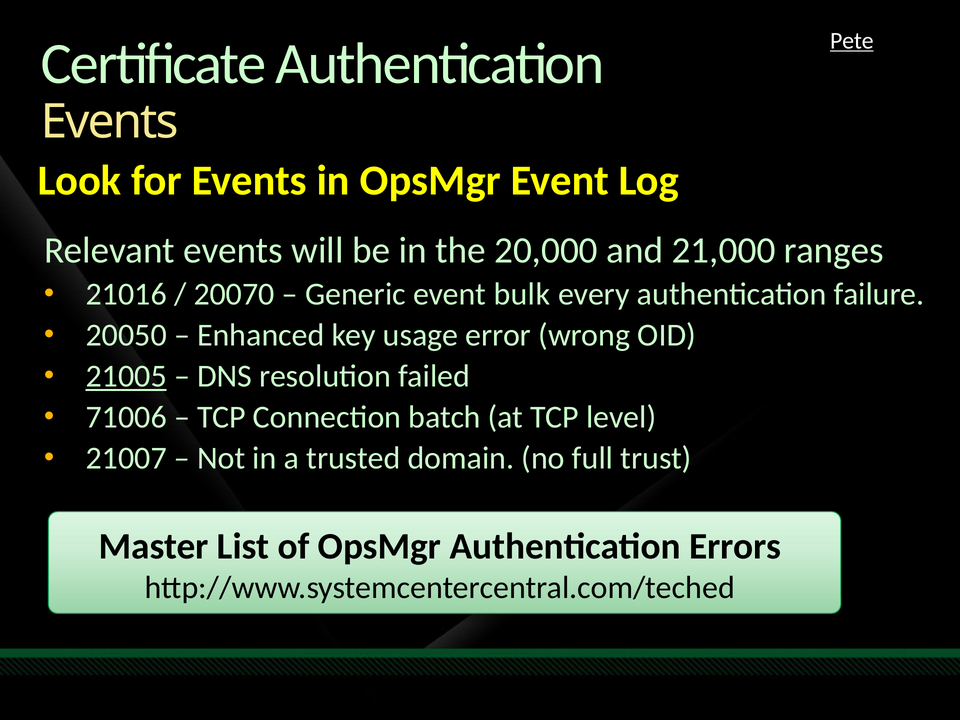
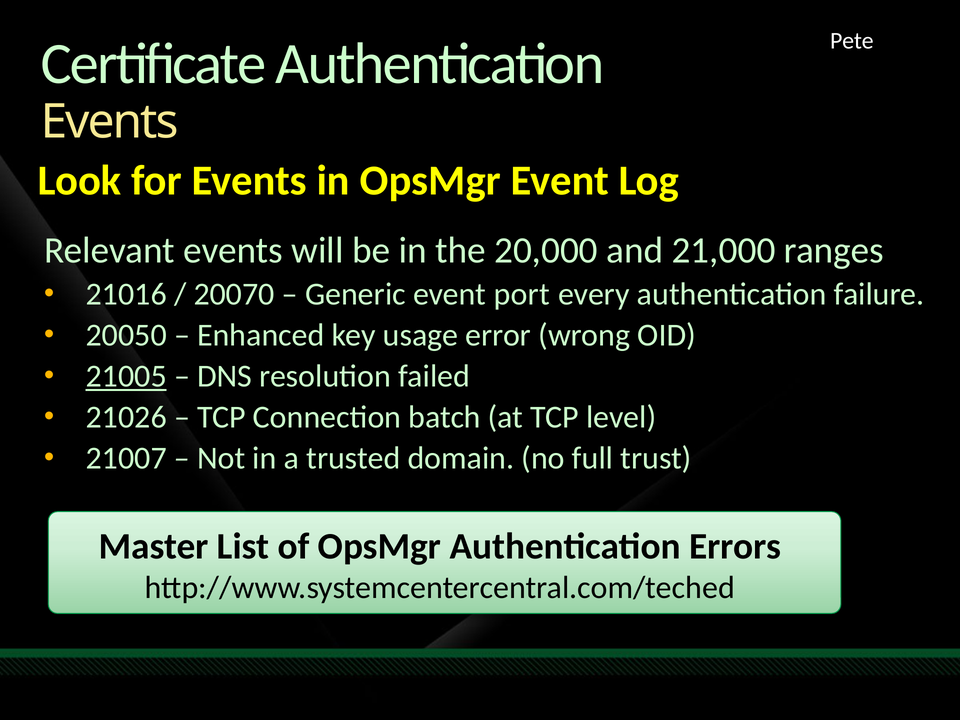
Pete underline: present -> none (852, 41)
bulk: bulk -> port (522, 294)
71006: 71006 -> 21026 (126, 417)
